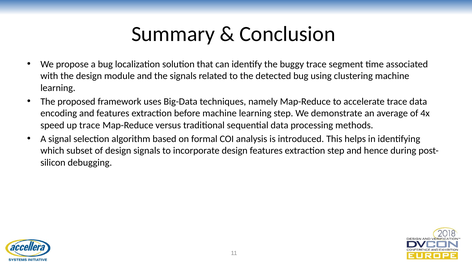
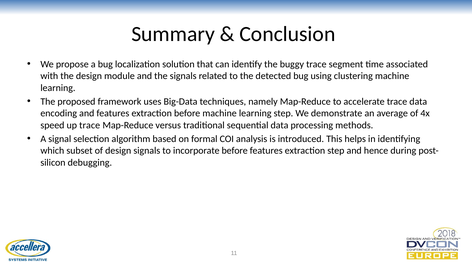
incorporate design: design -> before (235, 151)
